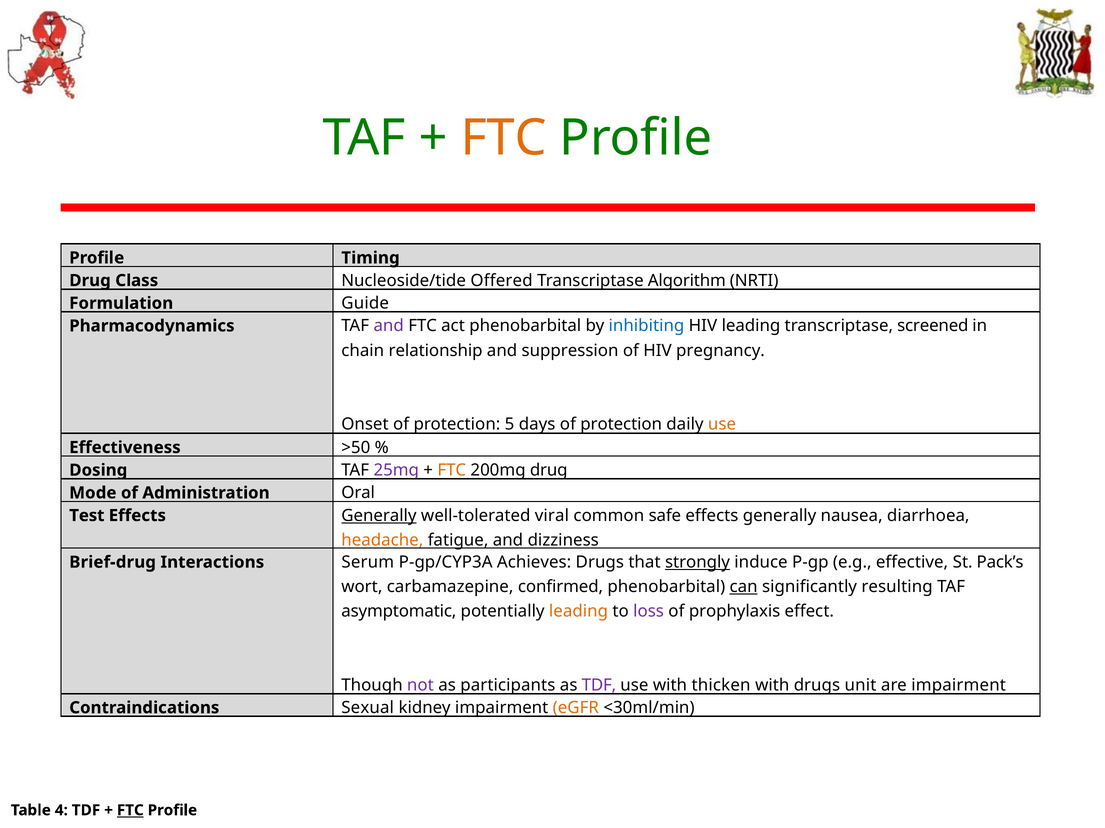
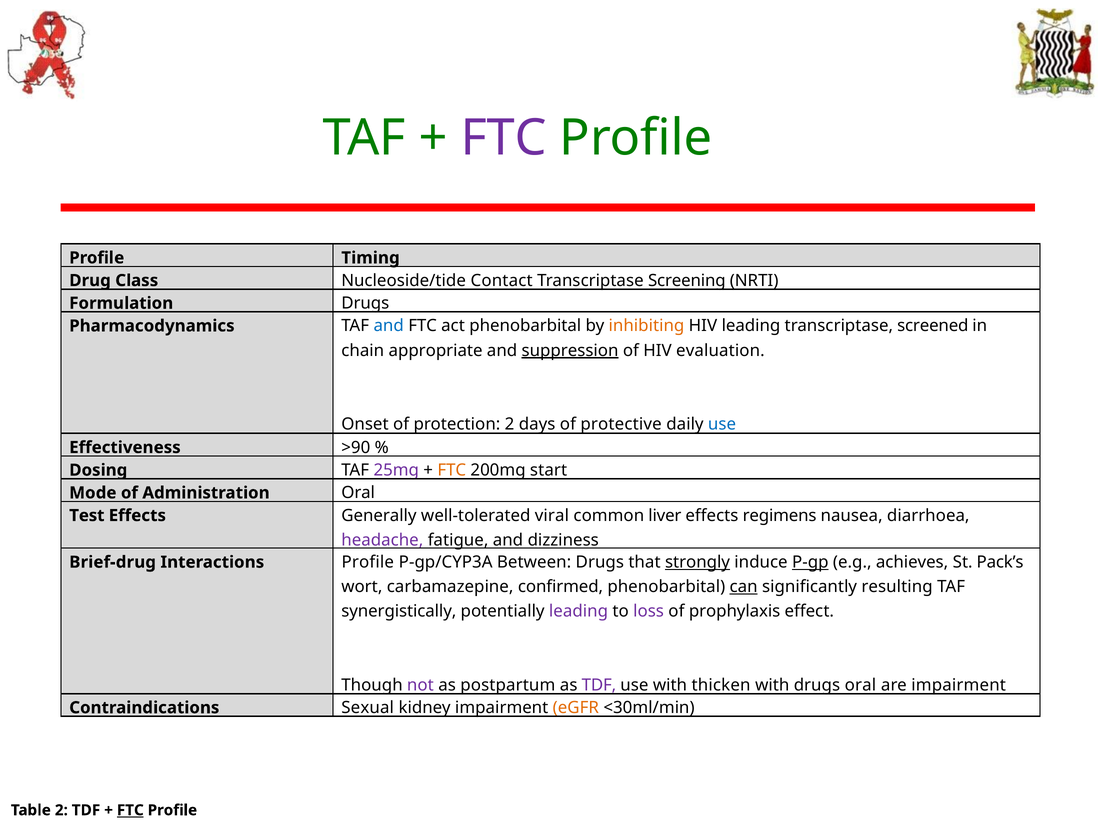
FTC colour: orange -> purple (504, 138)
Offered: Offered -> Contact (502, 281)
Algorithm: Algorithm -> Screening (687, 281)
Guide: Guide -> Drugs (365, 303)
and colour: purple -> blue (389, 326)
inhibiting colour: blue -> orange (646, 326)
relationship: relationship -> appropriate (436, 351)
suppression underline: none -> present (570, 351)
pregnancy: pregnancy -> evaluation (720, 351)
protection 5: 5 -> 2 (510, 425)
days of protection: protection -> protective (621, 425)
use colour: orange -> blue (722, 425)
>50: >50 -> >90 (356, 448)
200mg drug: drug -> start (549, 471)
Generally underline: present -> none (379, 516)
safe: safe -> liver (665, 516)
generally: generally -> regimens (780, 516)
headache colour: orange -> purple (382, 541)
Interactions Serum: Serum -> Profile (368, 563)
Achieves: Achieves -> Between (534, 563)
P-gp underline: none -> present (810, 563)
effective: effective -> achieves (912, 563)
asymptomatic: asymptomatic -> synergistically (399, 612)
leading colour: orange -> purple (579, 612)
participants: participants -> postpartum (508, 686)
drugs unit: unit -> oral (860, 686)
Table 4: 4 -> 2 (61, 811)
